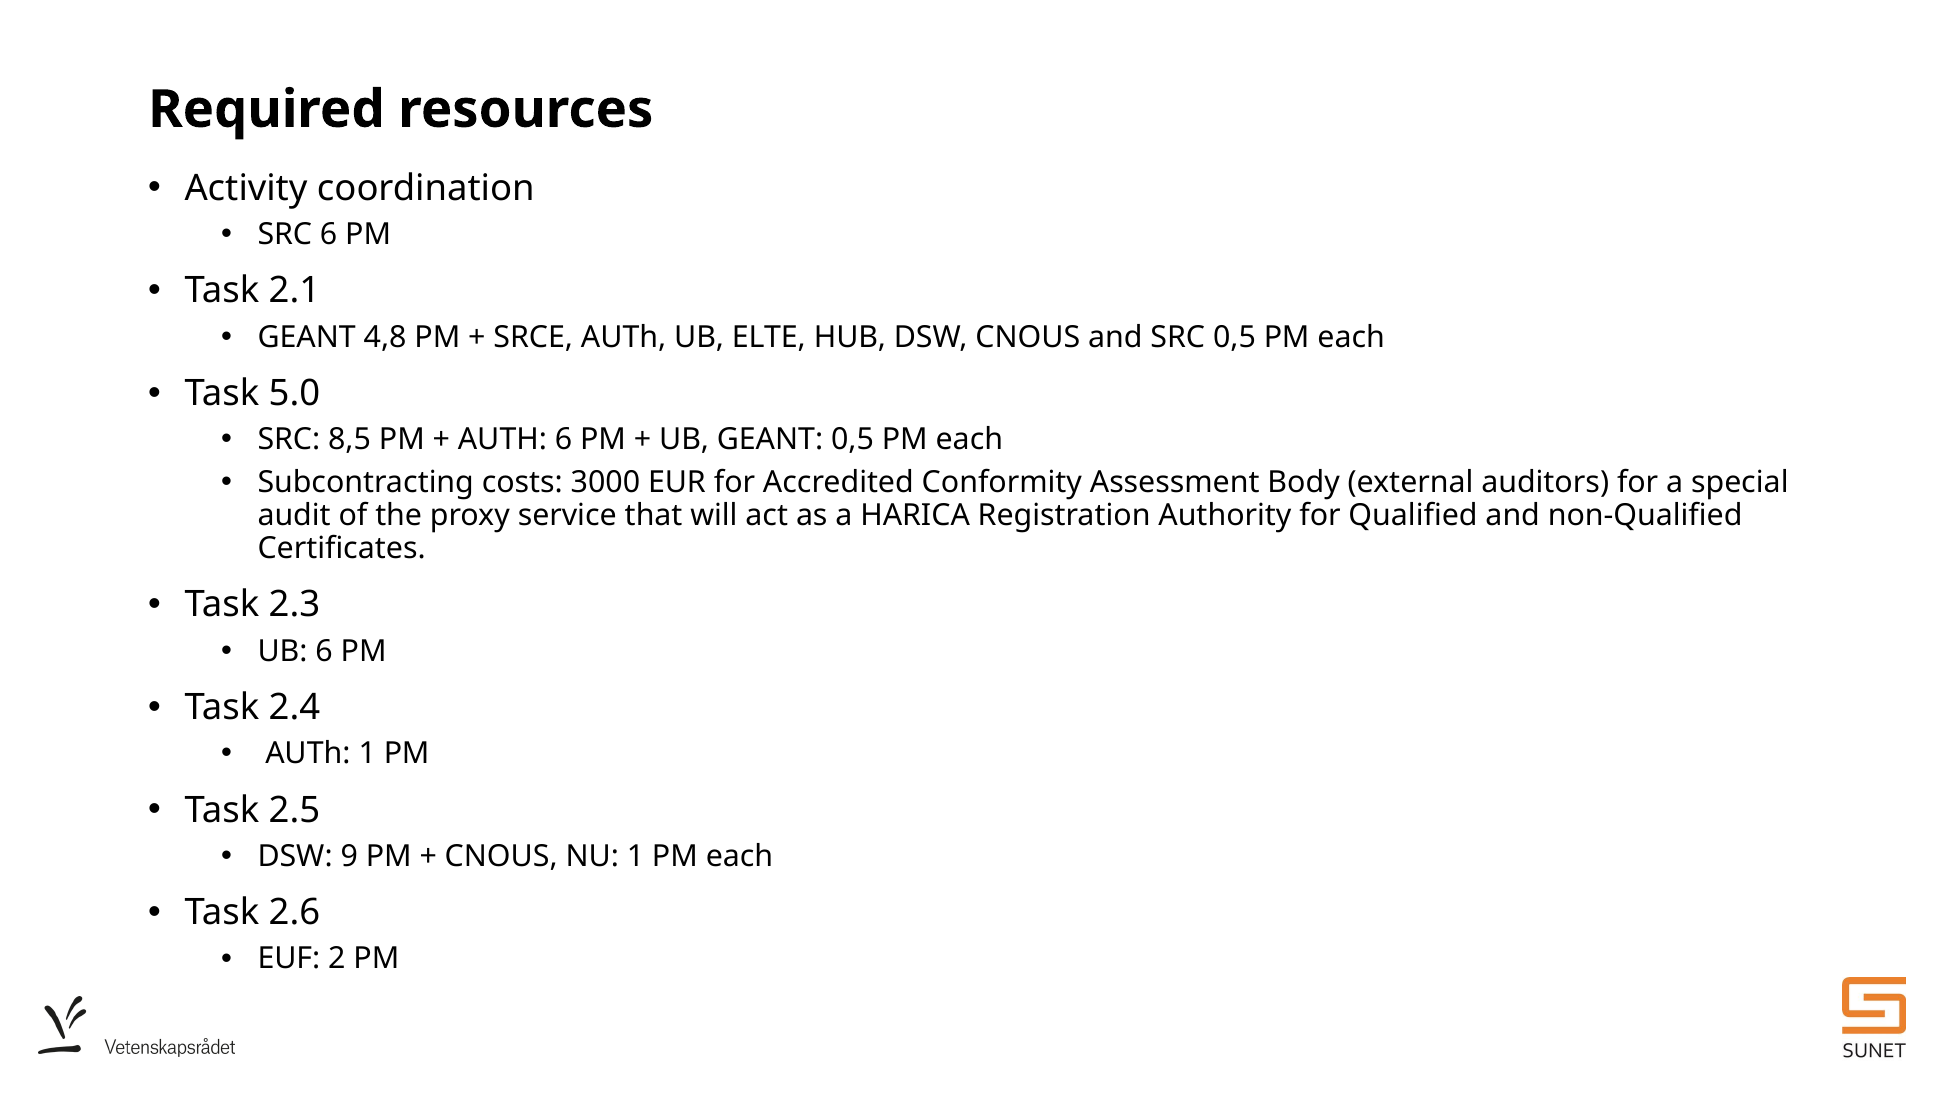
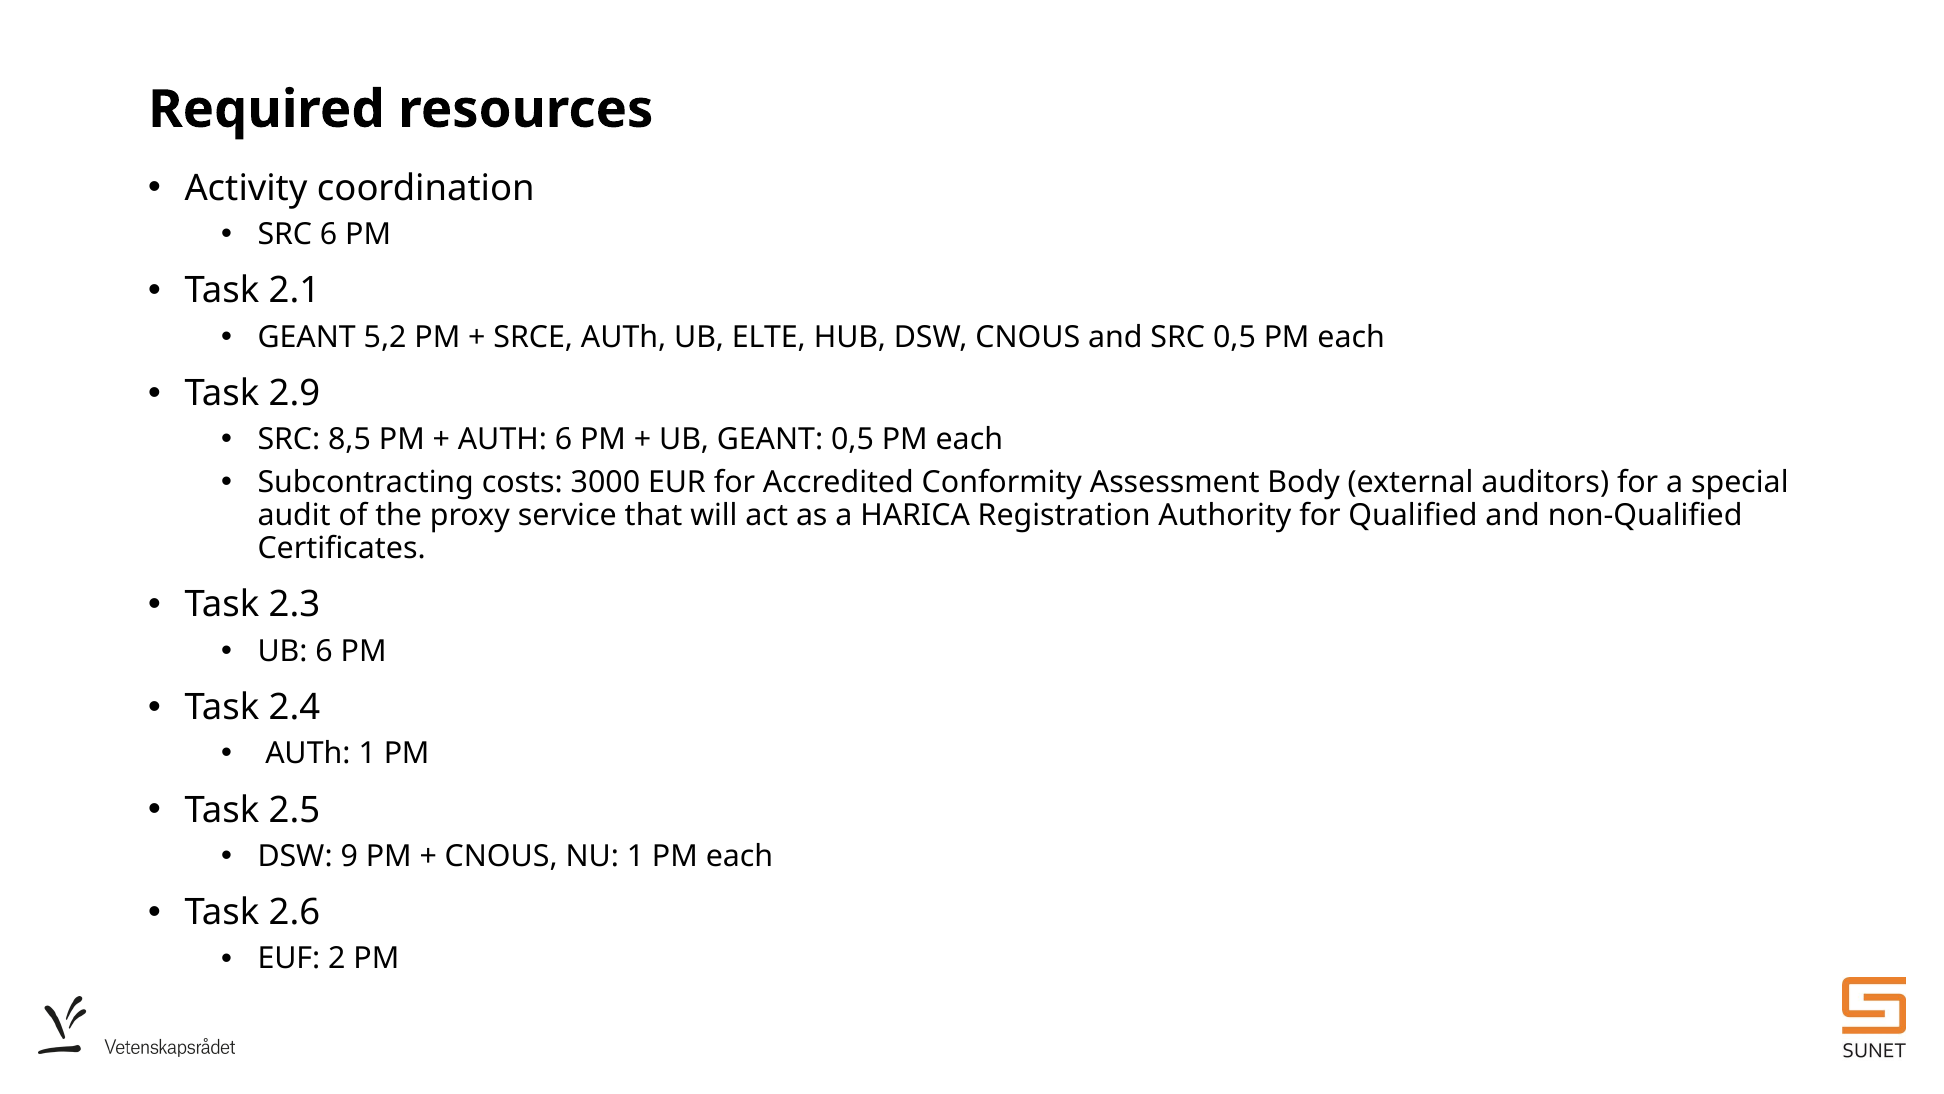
4,8: 4,8 -> 5,2 (385, 337)
5.0: 5.0 -> 2.9 (294, 393)
